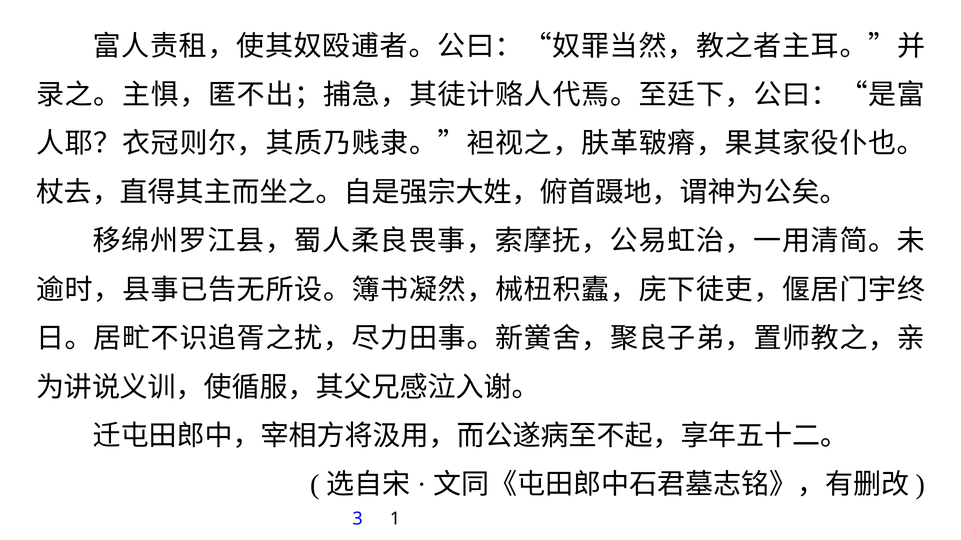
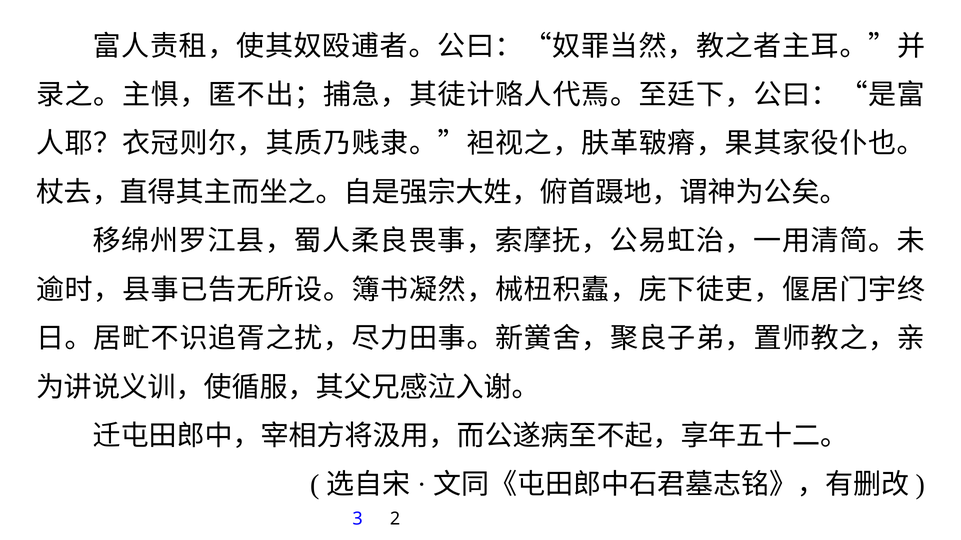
1: 1 -> 2 (395, 520)
